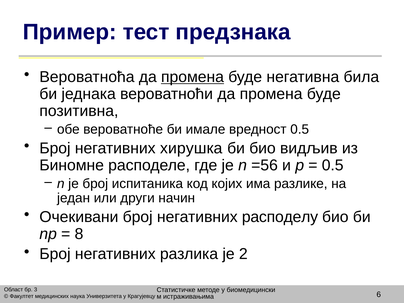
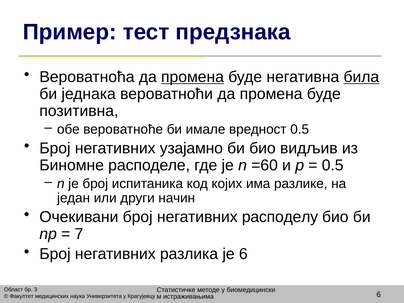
била underline: none -> present (361, 77)
хирушка: хирушка -> узајамно (191, 148)
=56: =56 -> =60 (265, 165)
8: 8 -> 7 (79, 234)
је 2: 2 -> 6 (243, 254)
